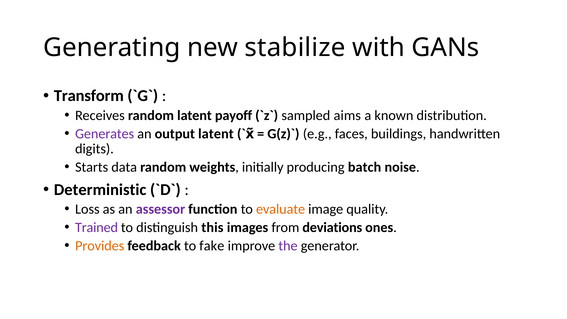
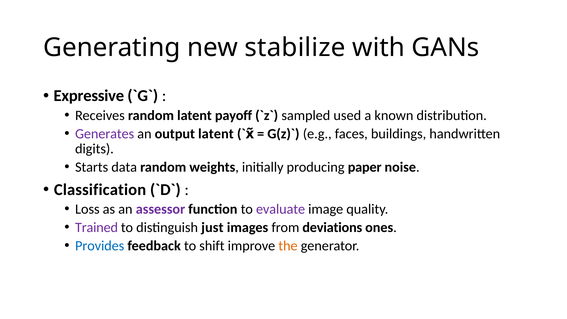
Transform: Transform -> Expressive (89, 96)
aims: aims -> used (347, 115)
batch: batch -> paper (365, 167)
Deterministic: Deterministic -> Classification (100, 190)
evaluate colour: orange -> purple (281, 209)
this: this -> just (212, 227)
Provides colour: orange -> blue (100, 246)
fake: fake -> shift (212, 246)
the colour: purple -> orange (288, 246)
